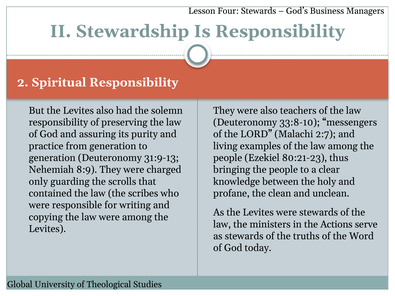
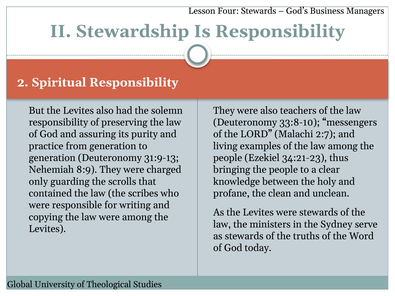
80:21-23: 80:21-23 -> 34:21-23 (304, 158)
Actions: Actions -> Sydney (336, 224)
